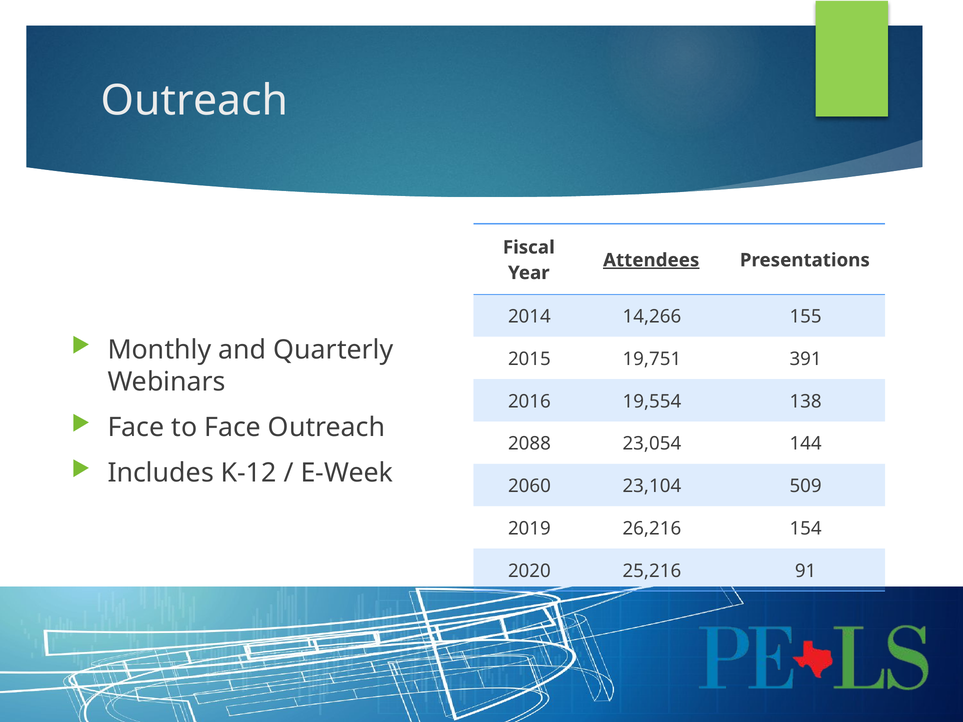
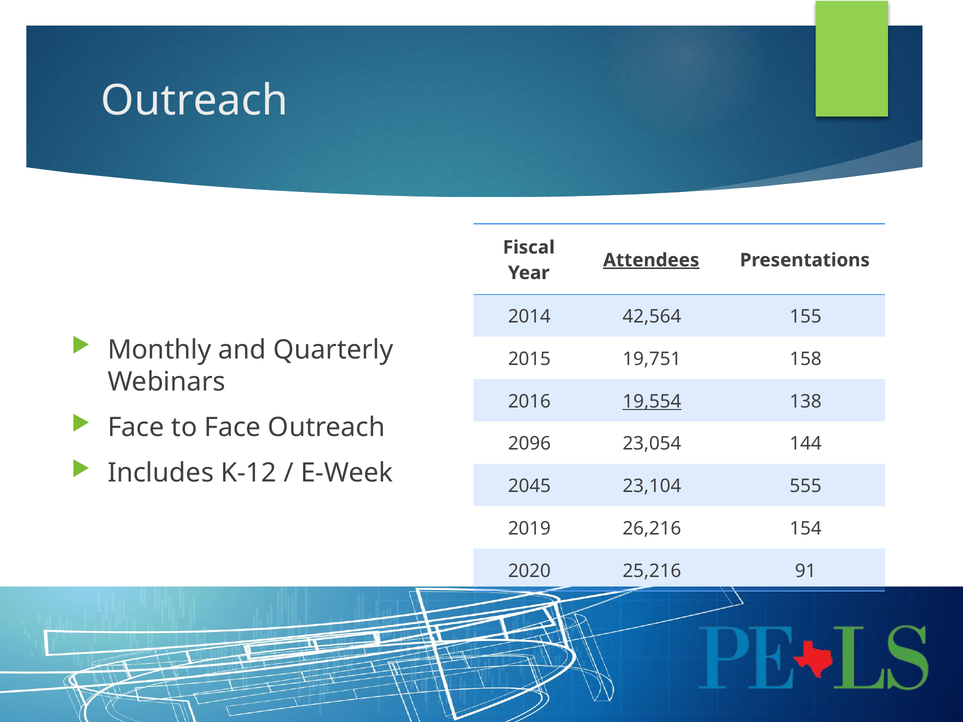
14,266: 14,266 -> 42,564 (652, 317)
391: 391 -> 158 (806, 359)
19,554 underline: none -> present (652, 402)
2088: 2088 -> 2096 (529, 444)
2060: 2060 -> 2045 (529, 486)
509: 509 -> 555 (806, 486)
